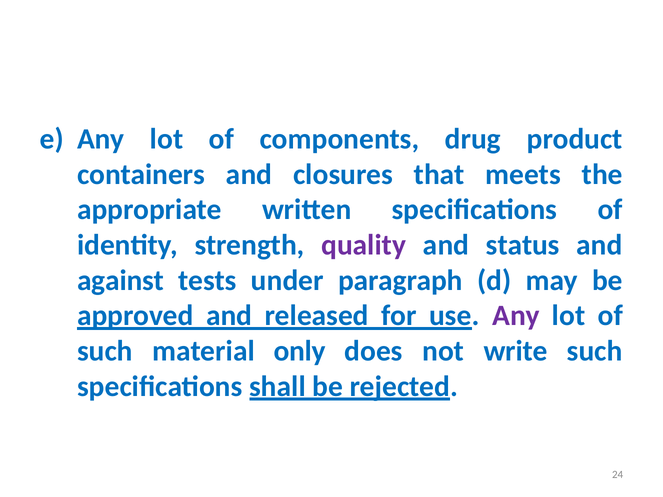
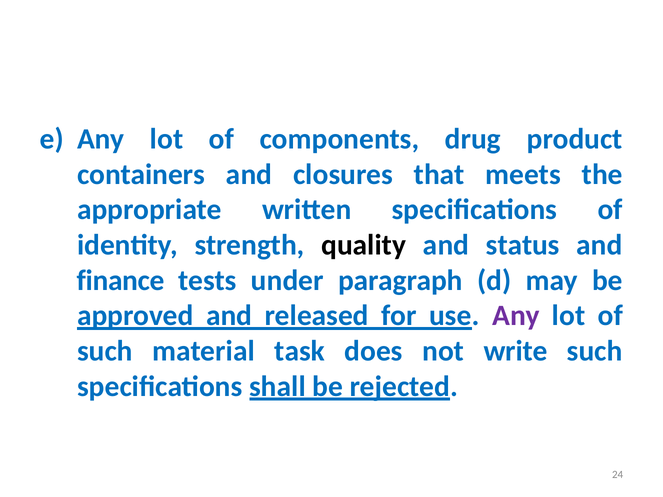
quality colour: purple -> black (364, 245)
against: against -> finance (121, 281)
only: only -> task (300, 351)
